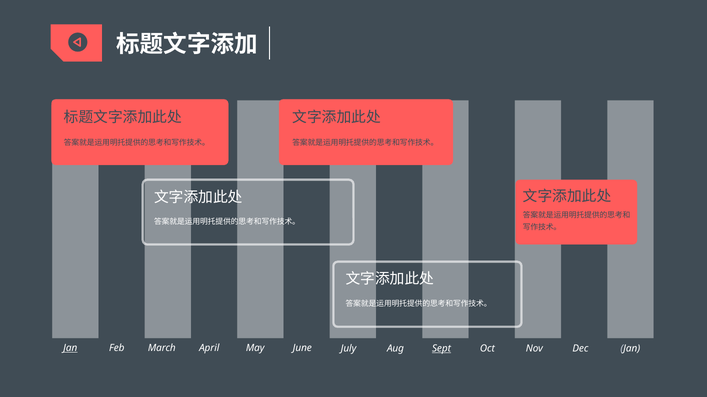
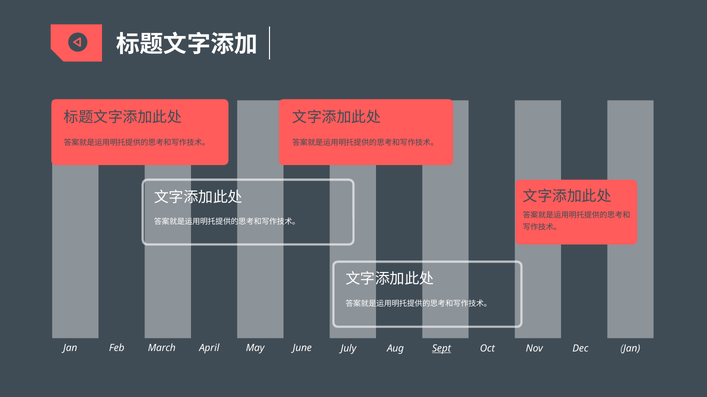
Jan underline: present -> none (70, 349)
